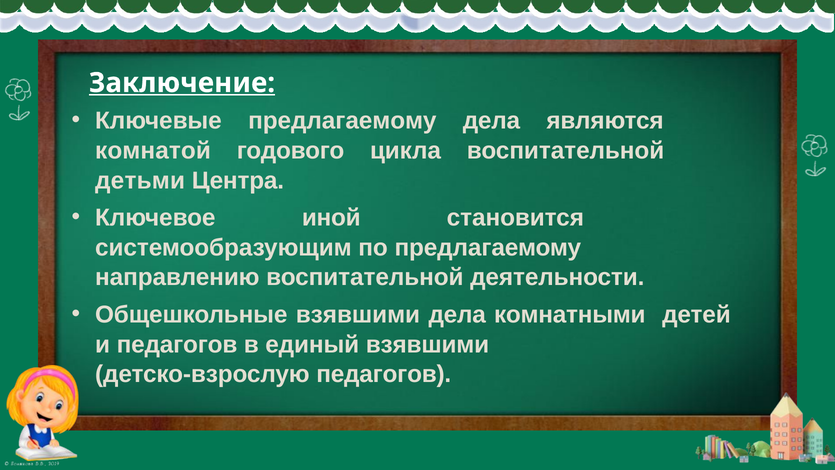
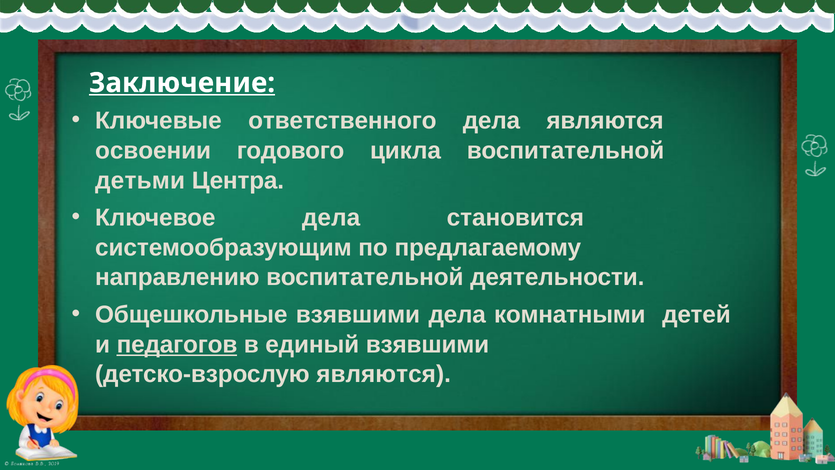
Ключевые предлагаемому: предлагаемому -> ответственного (342, 121)
комнатой: комнатой -> освоении (153, 151)
Ключевое иной: иной -> дела (331, 217)
педагогов underline: none -> present (177, 344)
детско-взрослую педагогов: педагогов -> являются (384, 374)
